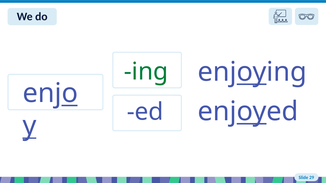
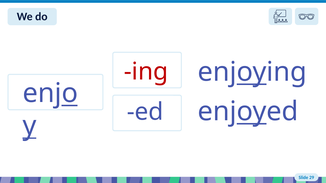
ing colour: green -> red (146, 72)
